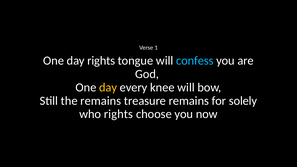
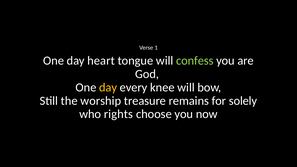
day rights: rights -> heart (101, 61)
confess colour: light blue -> light green (195, 61)
the remains: remains -> worship (101, 101)
